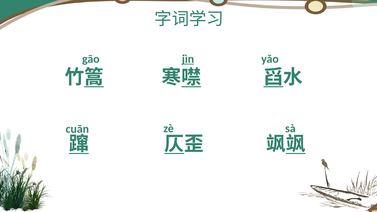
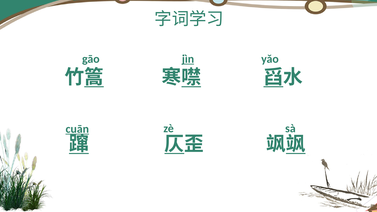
cuān underline: none -> present (77, 129)
